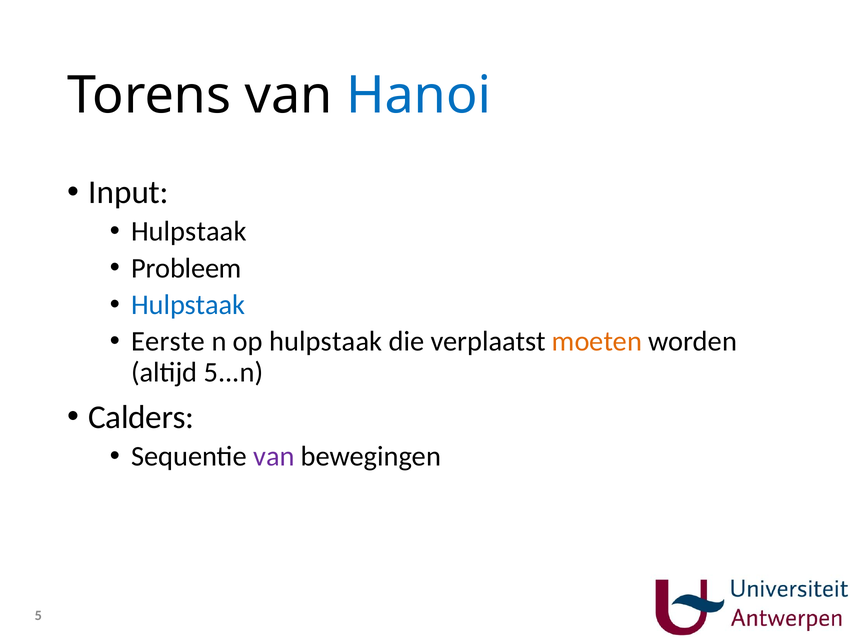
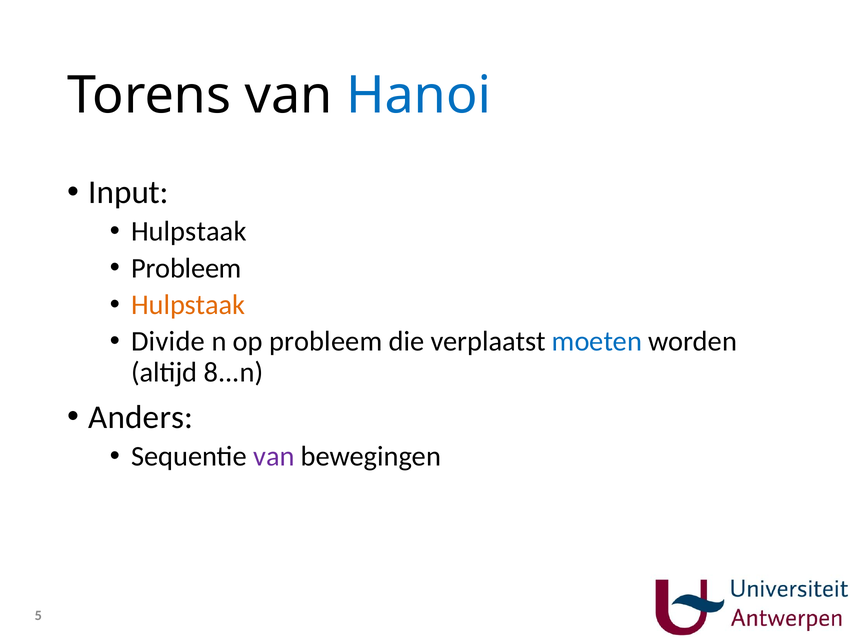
Hulpstaak colour: blue -> orange (188, 305)
Eerste: Eerste -> Divide (168, 341)
op hulpstaak: hulpstaak -> probleem (326, 341)
moeten colour: orange -> blue (597, 341)
5...n: 5...n -> 8...n (233, 372)
Calders: Calders -> Anders (141, 417)
